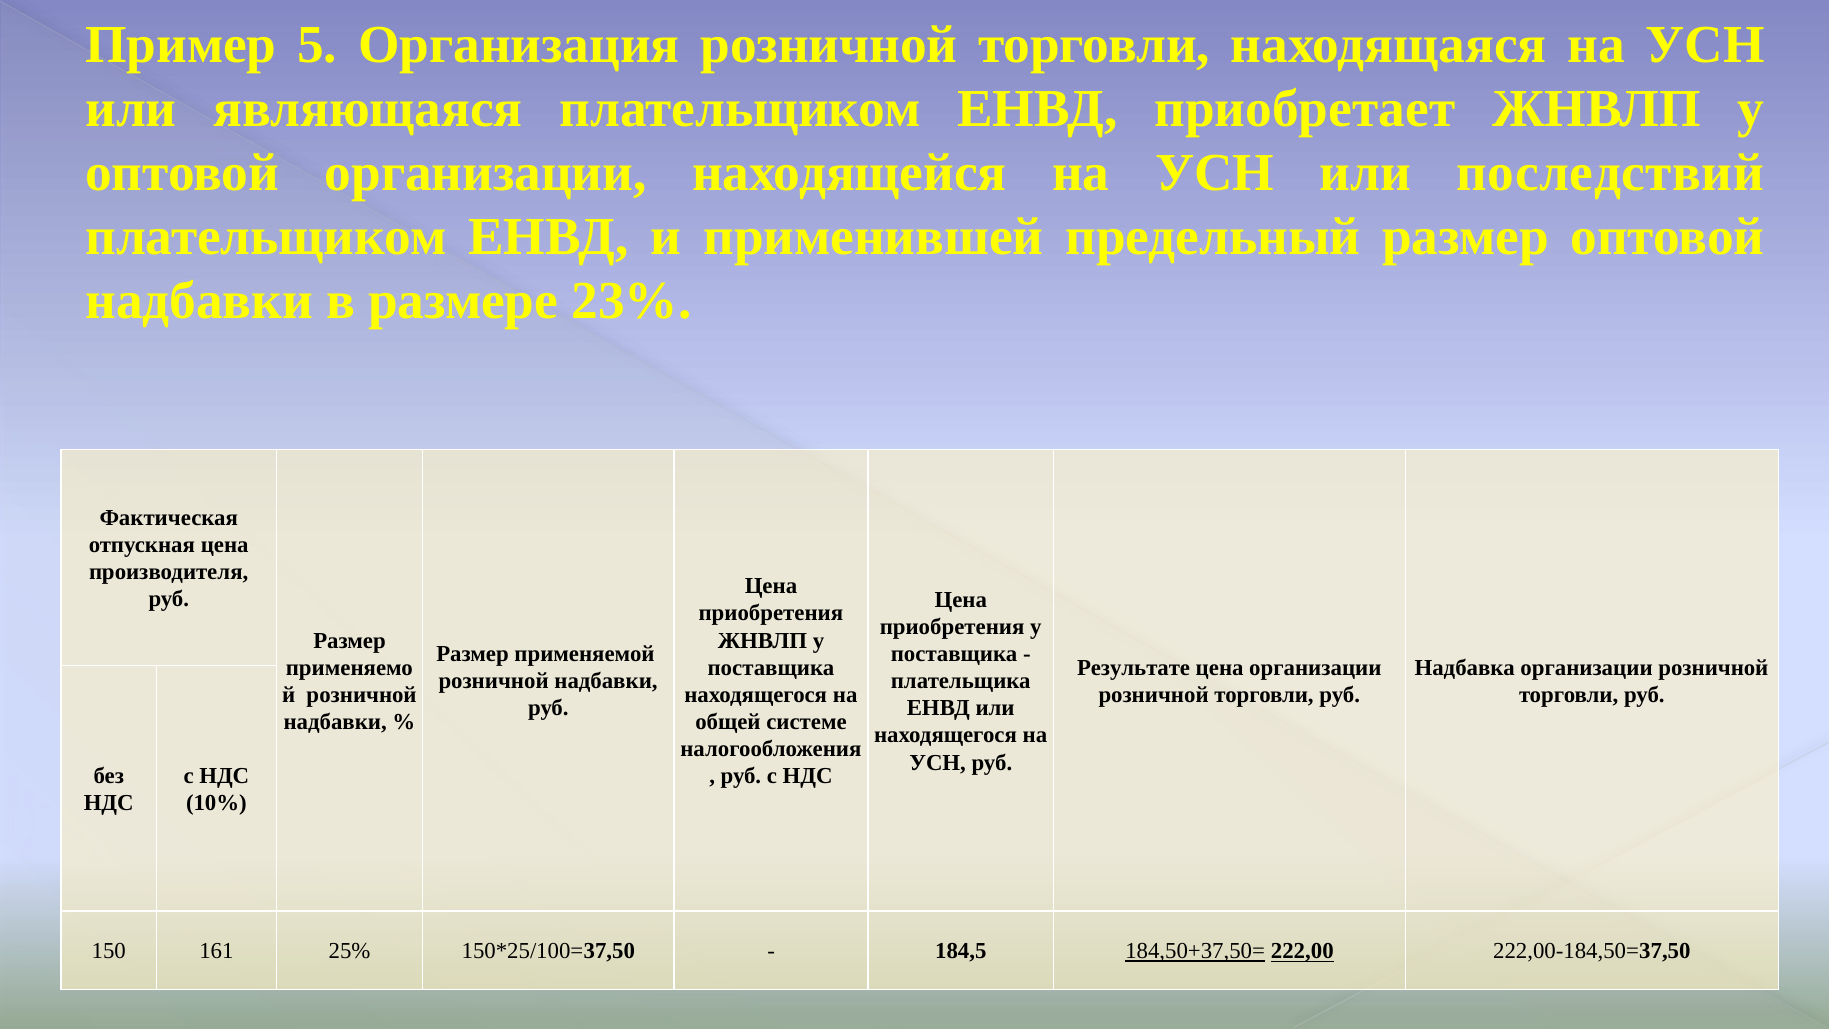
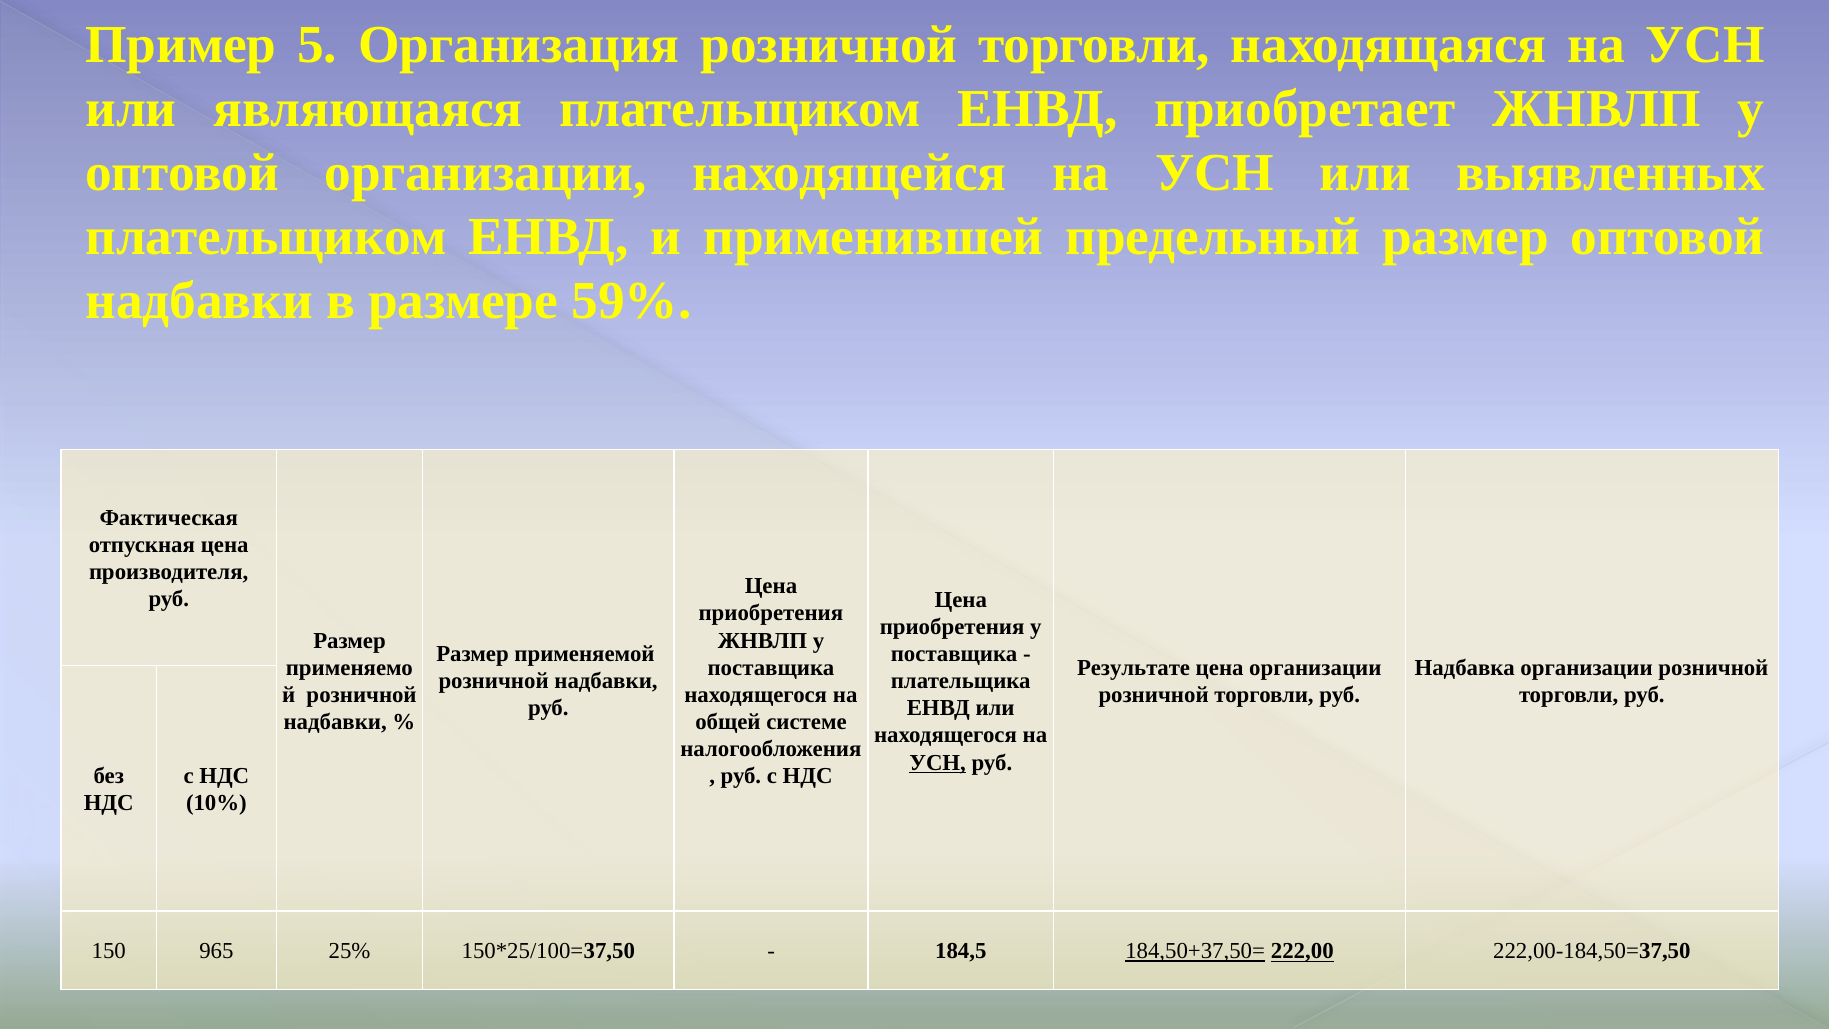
последствий: последствий -> выявленных (1611, 173)
23%: 23% -> 59% (632, 301)
УСН underline: none -> present (938, 762)
161: 161 -> 965 (216, 951)
